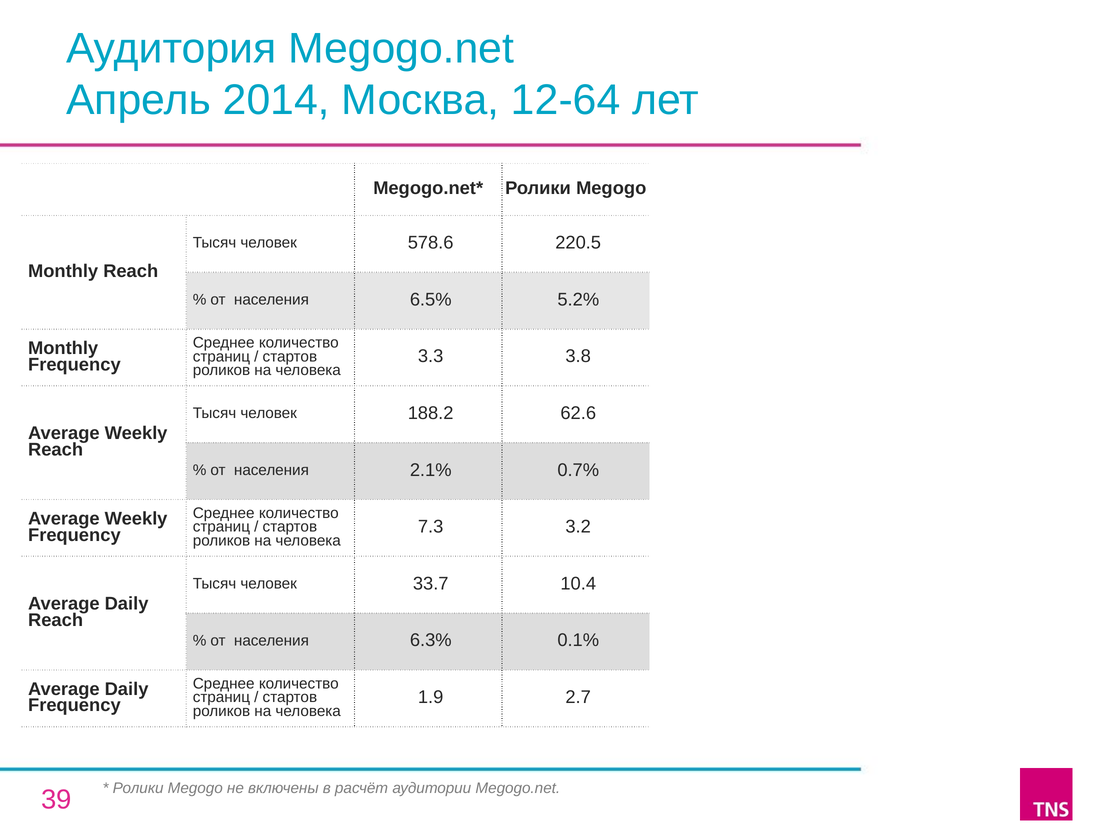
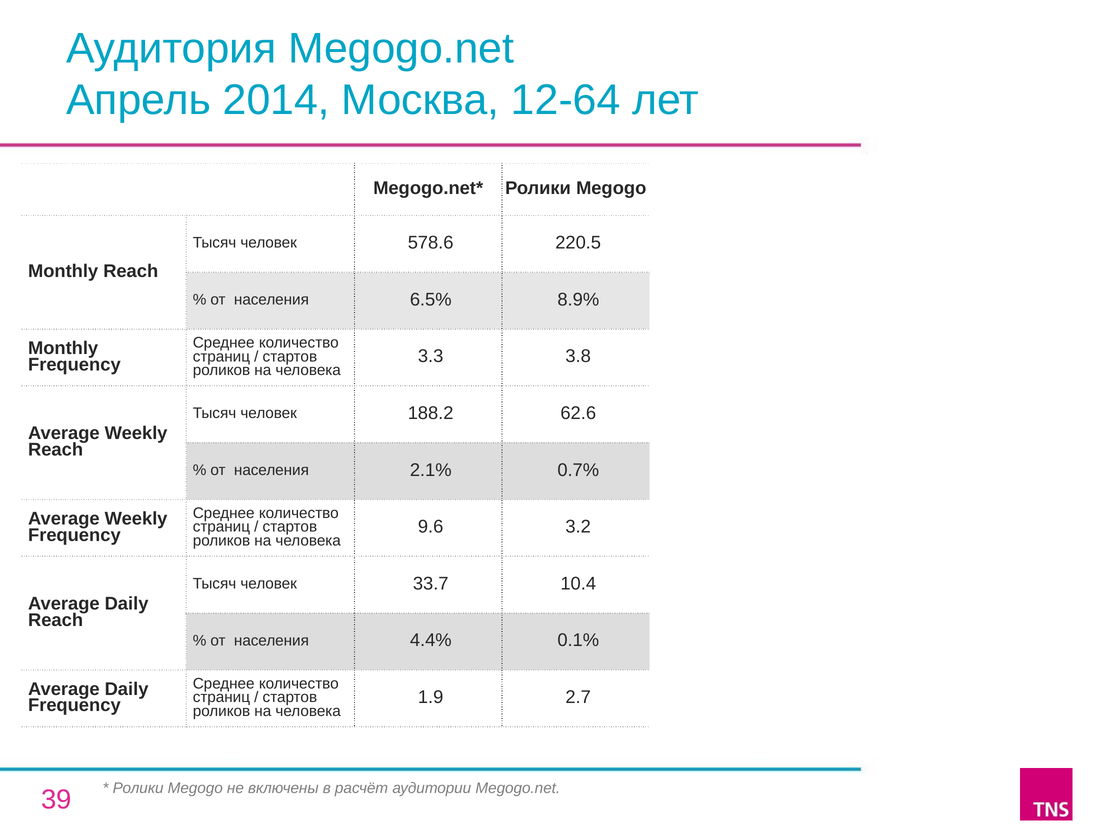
5.2%: 5.2% -> 8.9% (578, 299)
7.3: 7.3 -> 9.6 (431, 527)
6.3%: 6.3% -> 4.4% (431, 640)
